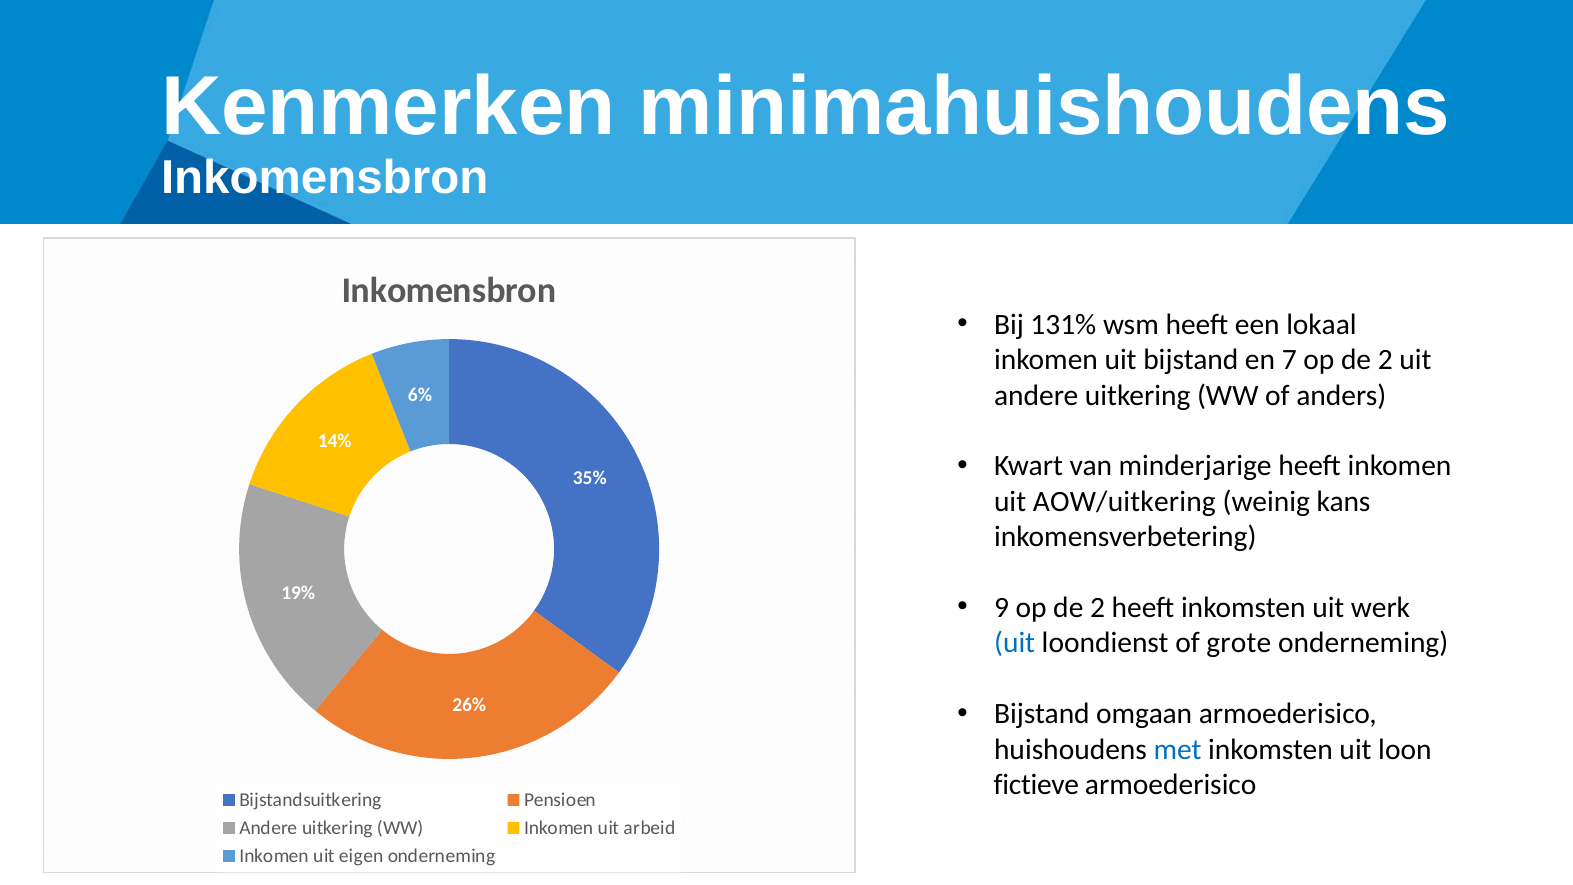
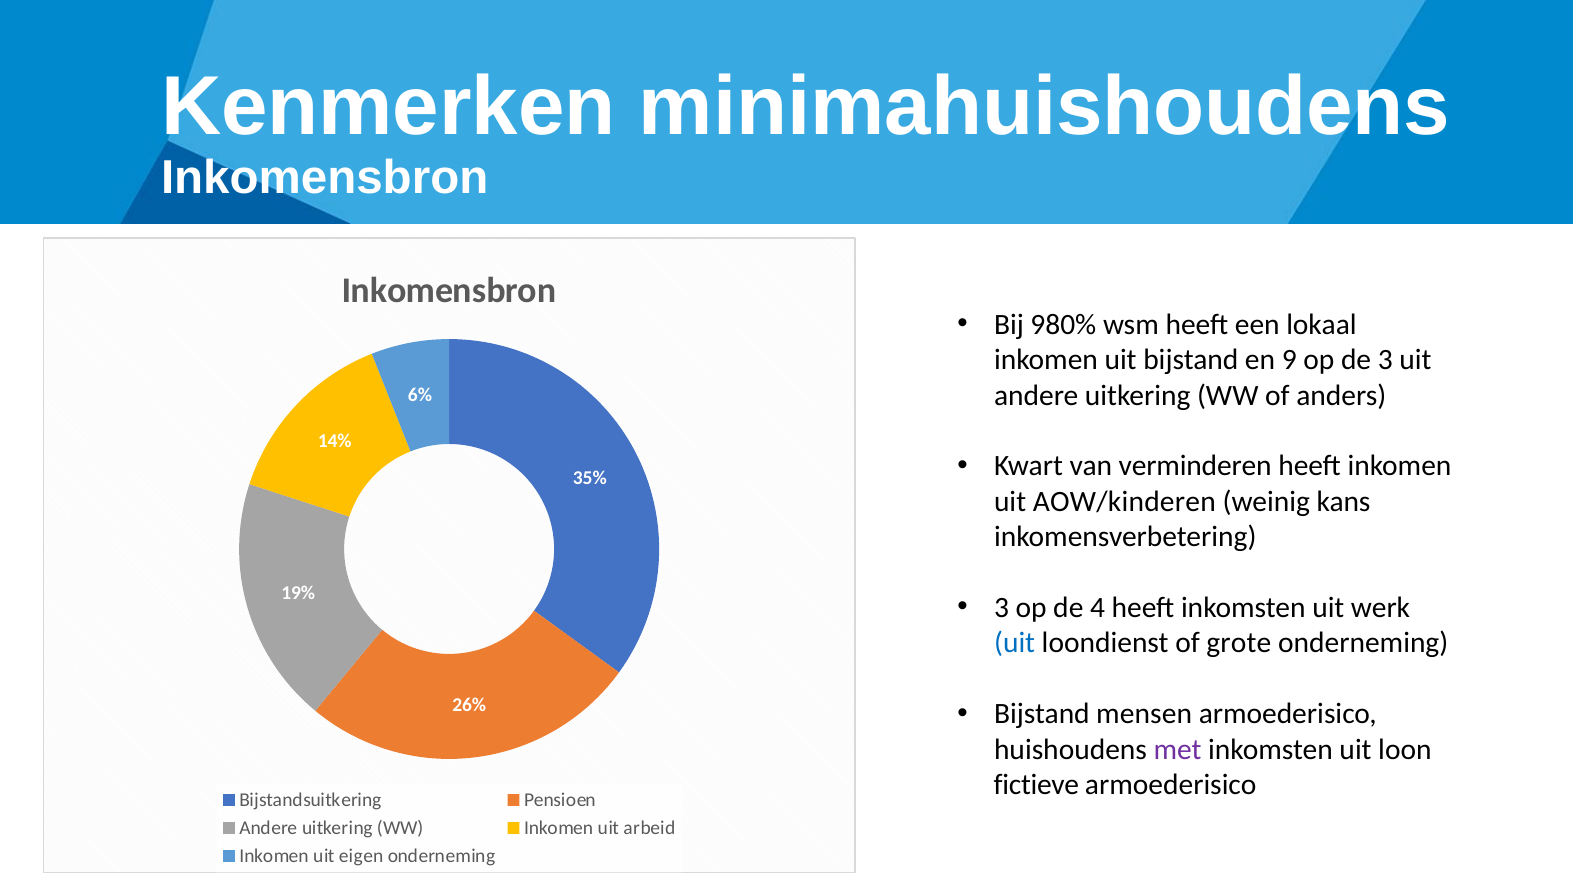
131%: 131% -> 980% (1063, 325)
7: 7 -> 9 (1289, 360)
2: 2 -> 3 (1385, 360)
minderjarige: minderjarige -> verminderen (1195, 466)
AOW/uitkering: AOW/uitkering -> AOW/kinderen (1124, 502)
9: 9 -> 3 (1002, 608)
2: 2 -> 4 (1098, 608)
omgaan: omgaan -> mensen (1144, 714)
met colour: blue -> purple (1178, 749)
